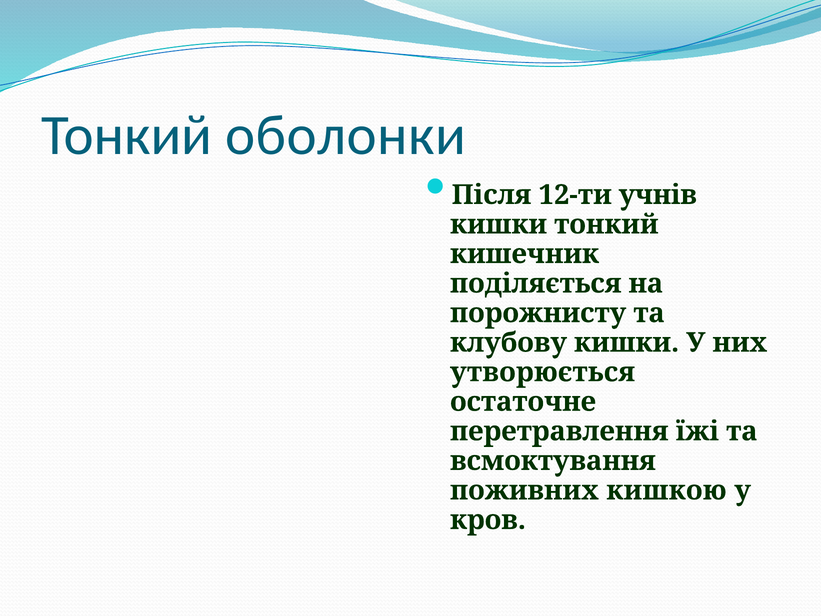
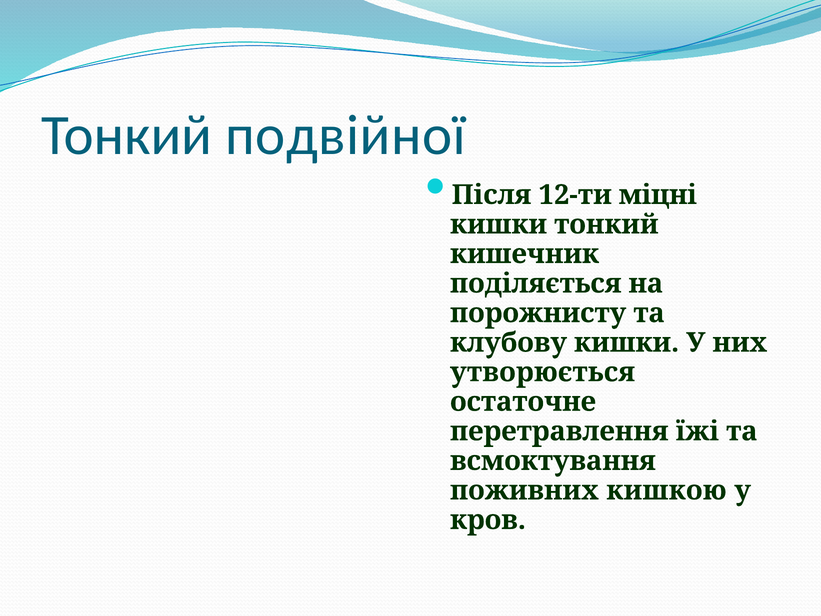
оболонки: оболонки -> подвійної (346, 136)
учнів: учнів -> міцні (658, 195)
